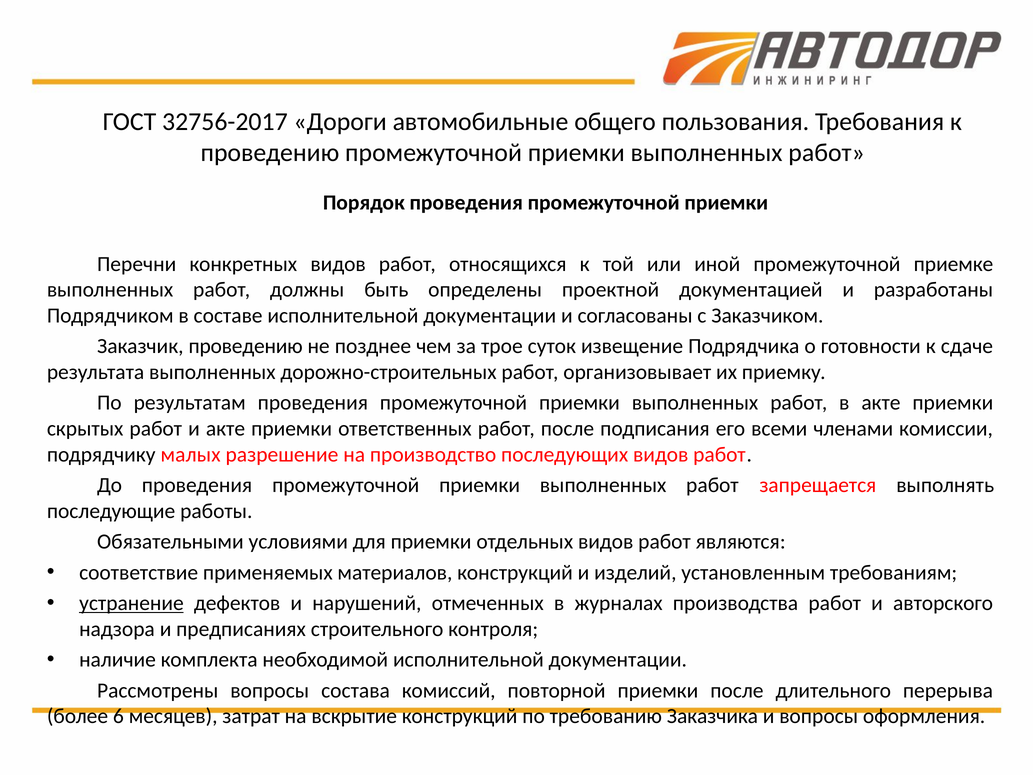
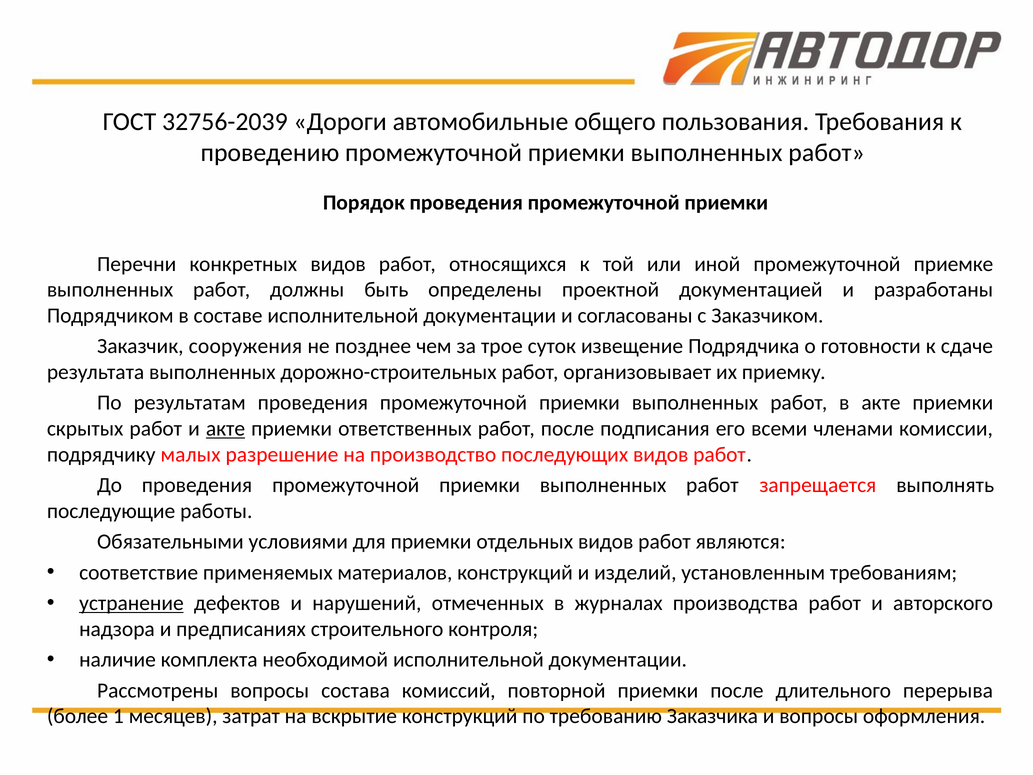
32756-2017: 32756-2017 -> 32756-2039 (225, 121)
Заказчик проведению: проведению -> сооружения (245, 346)
акте underline: none -> present (226, 429)
6: 6 -> 1 (118, 716)
